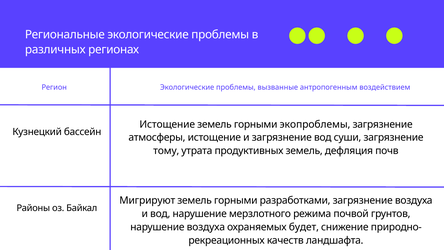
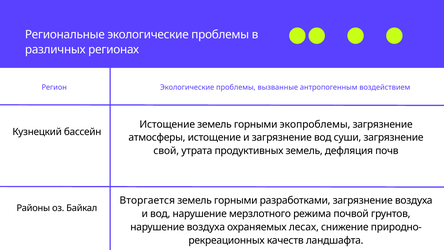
тому: тому -> свой (166, 151)
Мигрируют: Мигрируют -> Вторгается (147, 200)
будет: будет -> лесах (304, 227)
